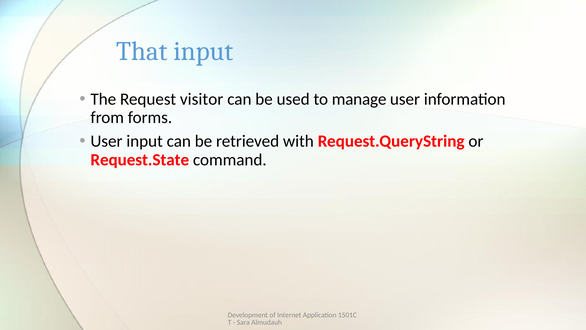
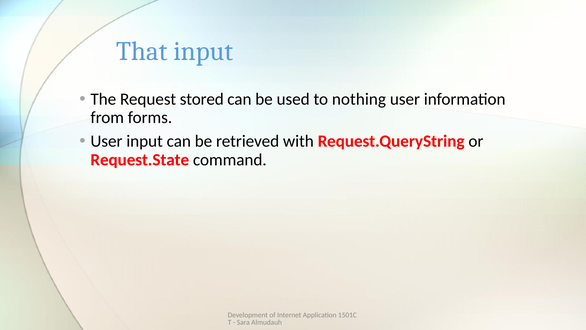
visitor: visitor -> stored (202, 99)
manage: manage -> nothing (359, 99)
